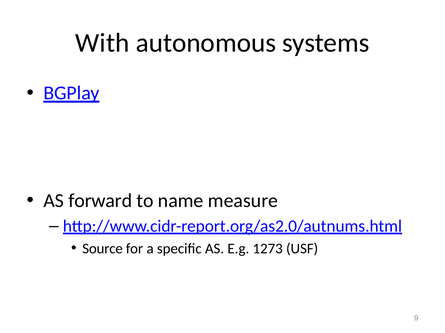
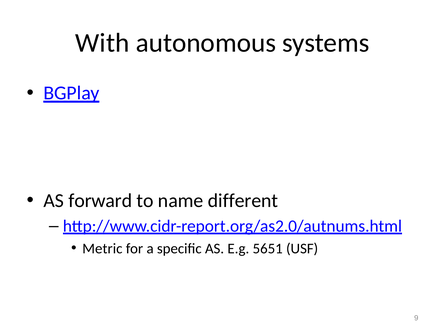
measure: measure -> different (243, 201)
Source: Source -> Metric (102, 249)
1273: 1273 -> 5651 (268, 249)
